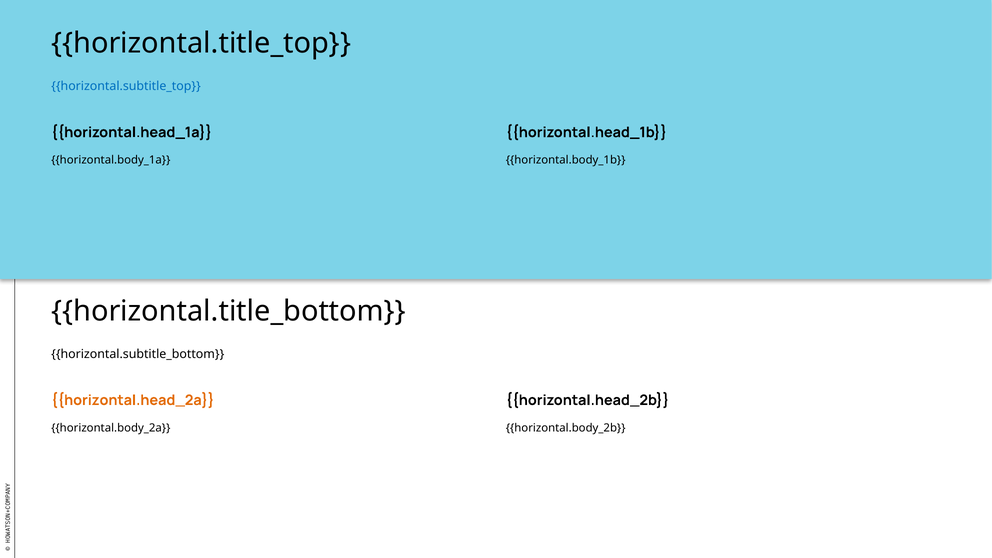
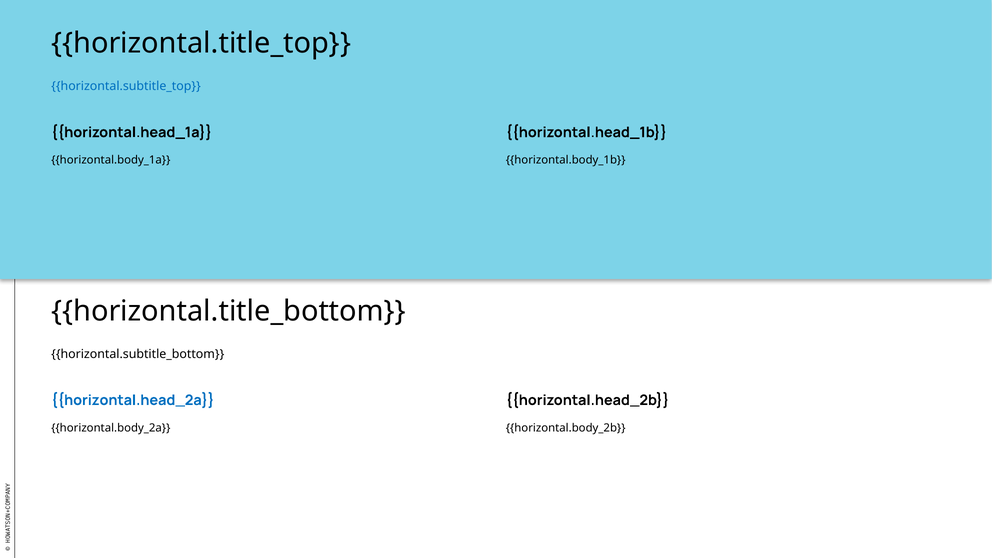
horizontal.head_2a colour: orange -> blue (133, 400)
